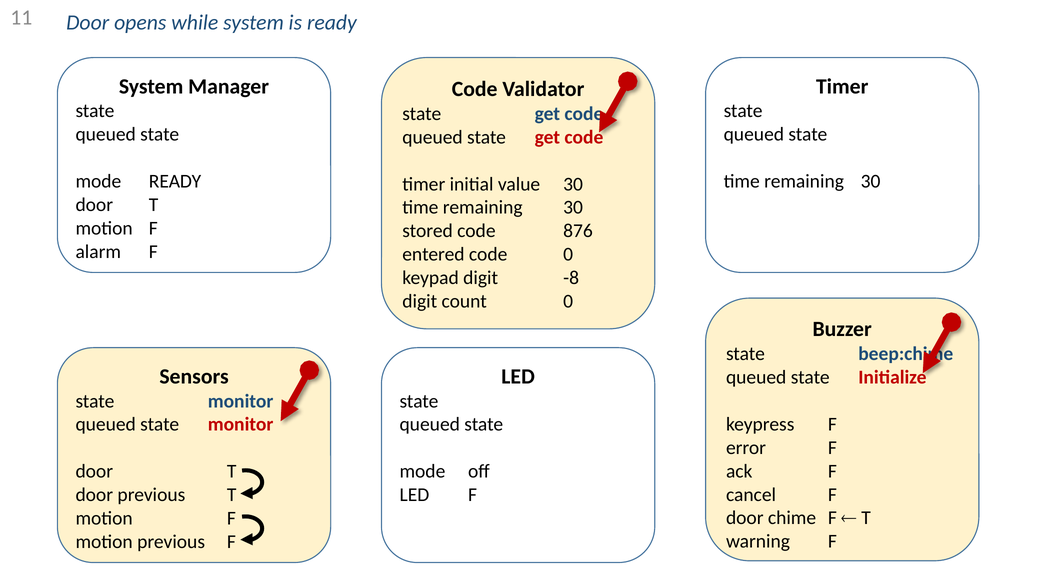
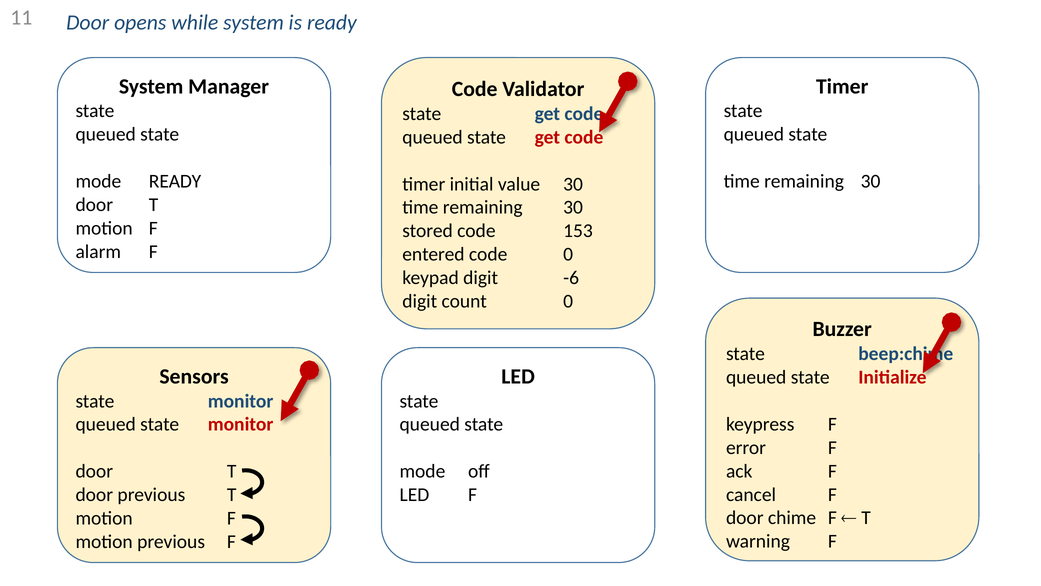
876: 876 -> 153 (578, 231)
-8: -8 -> -6 (571, 278)
